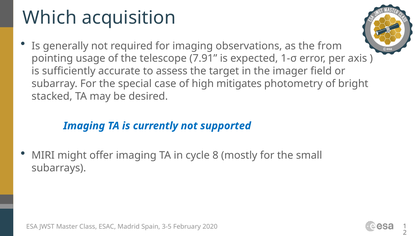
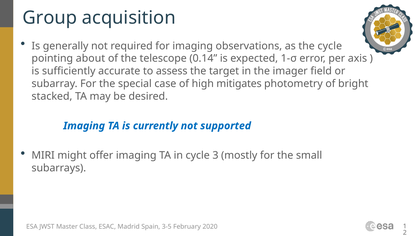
Which: Which -> Group (50, 18)
the from: from -> cycle (330, 46)
usage: usage -> about (90, 59)
7.91: 7.91 -> 0.14 (203, 59)
8: 8 -> 3 (215, 156)
